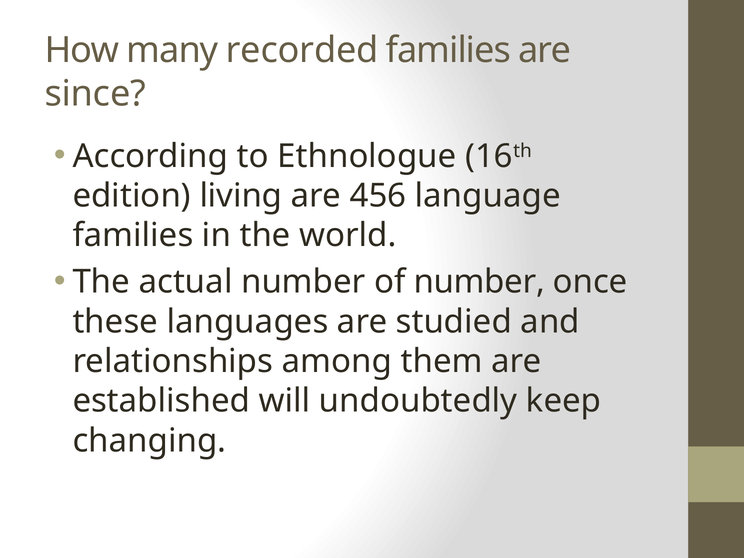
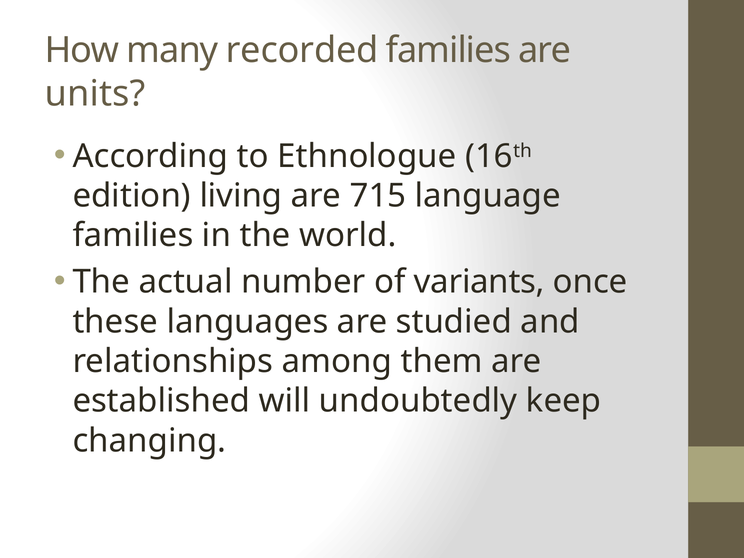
since: since -> units (95, 94)
456: 456 -> 715 (378, 196)
of number: number -> variants (479, 282)
